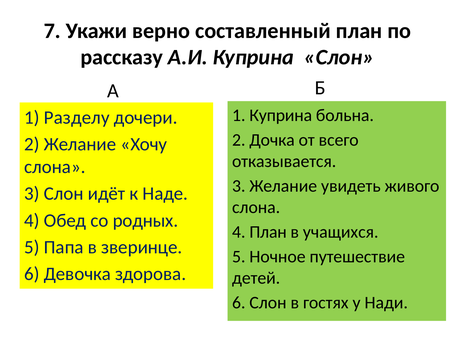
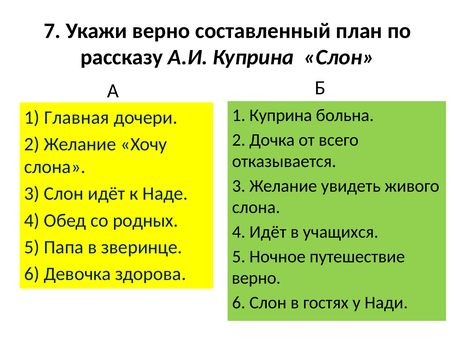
Разделу: Разделу -> Главная (77, 118)
4 План: План -> Идёт (268, 232)
детей: детей -> верно (256, 278)
